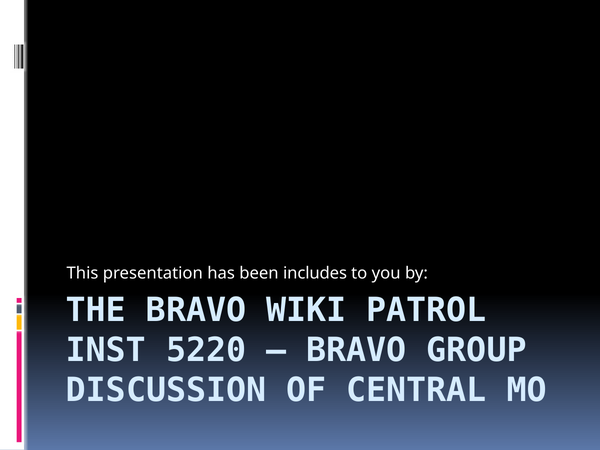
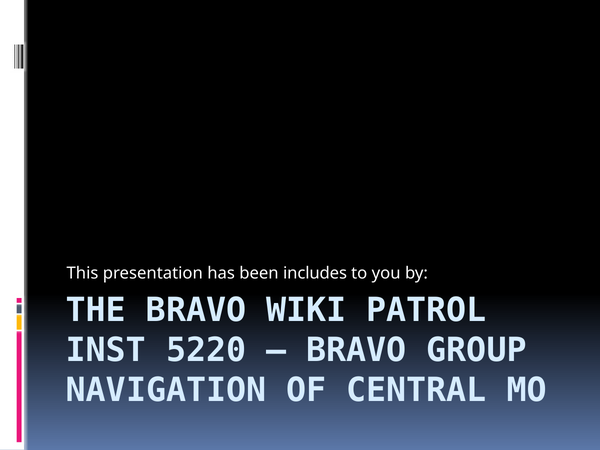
DISCUSSION: DISCUSSION -> NAVIGATION (166, 390)
